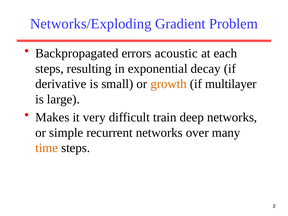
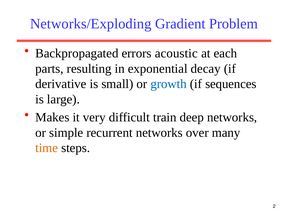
steps: steps -> parts (49, 69)
growth colour: orange -> blue (169, 84)
multilayer: multilayer -> sequences (231, 84)
